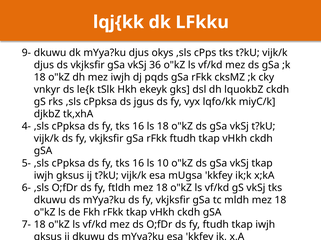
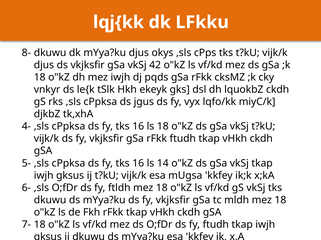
9-: 9- -> 8- (26, 53)
36: 36 -> 42 (155, 65)
10: 10 -> 14 (163, 164)
